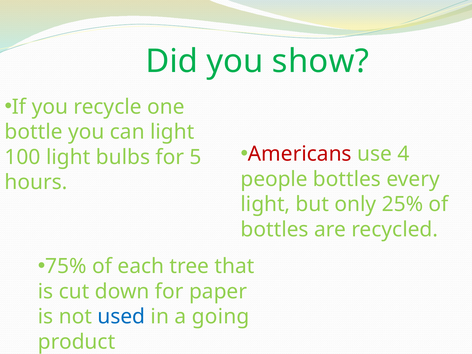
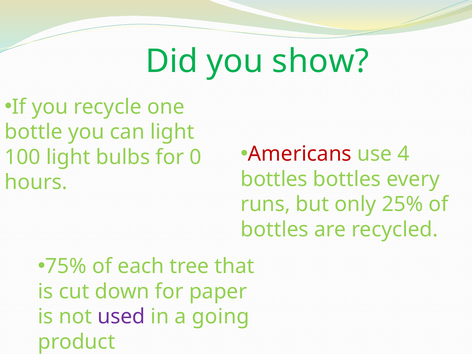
5: 5 -> 0 (196, 157)
people: people -> bottles (274, 179)
light: light -> runs (265, 204)
used colour: blue -> purple (121, 317)
